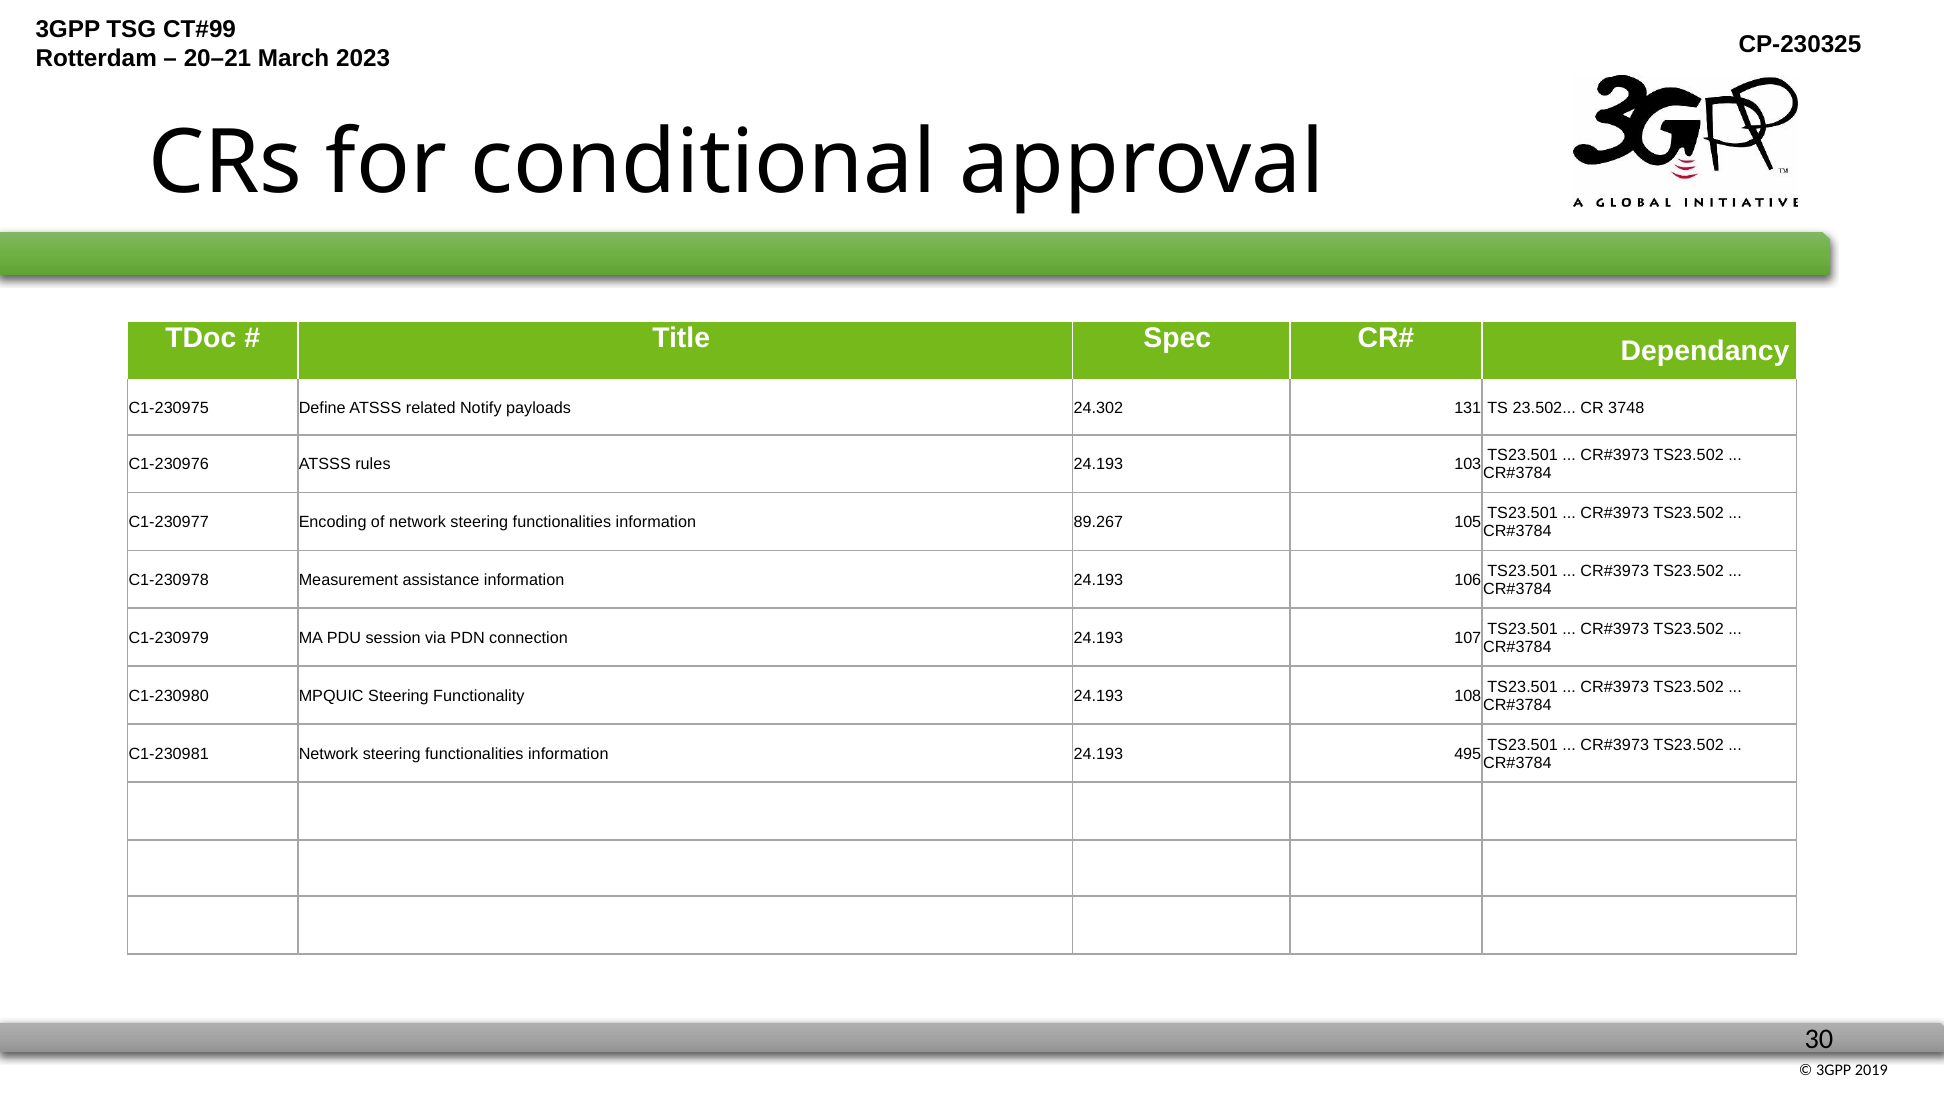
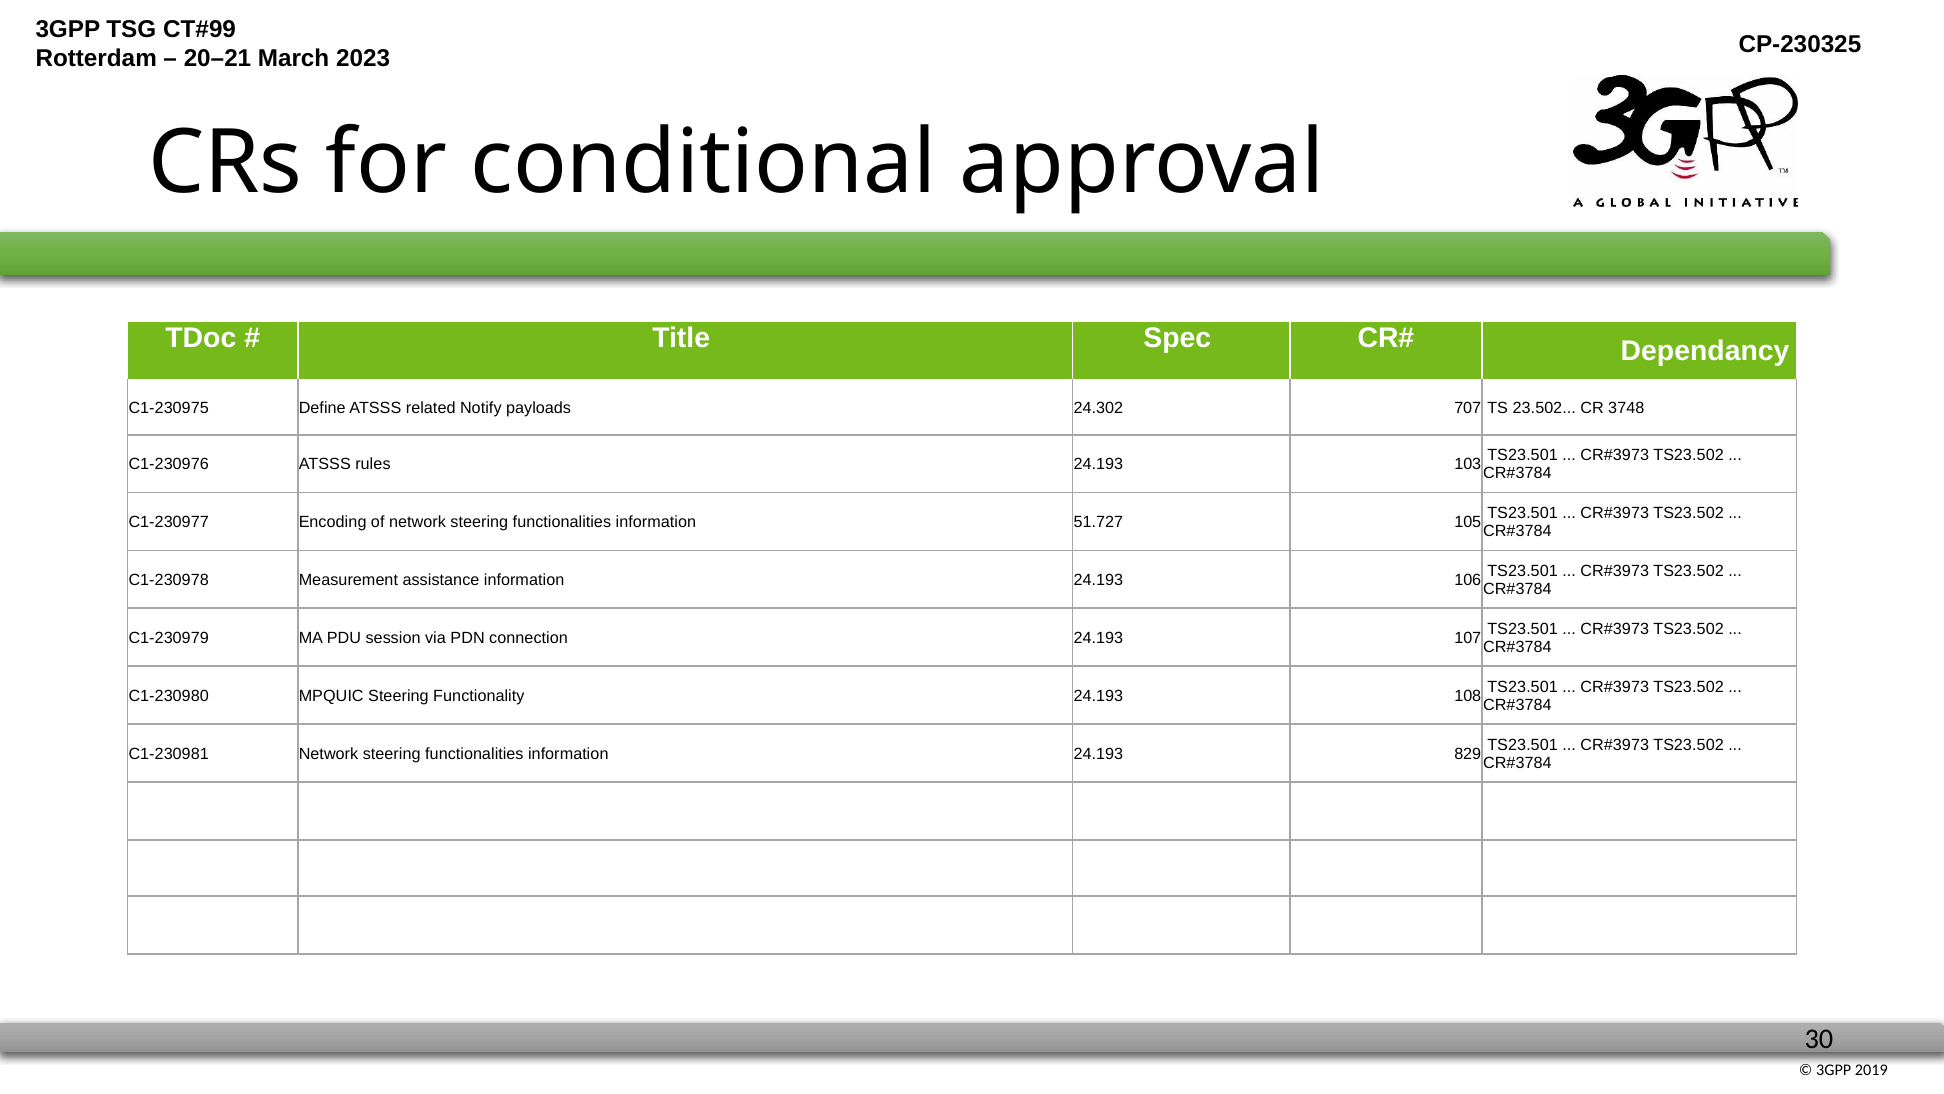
131: 131 -> 707 (1468, 408)
89.267: 89.267 -> 51.727 (1098, 522)
495: 495 -> 829 (1468, 753)
